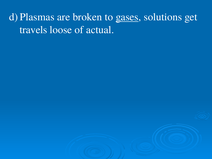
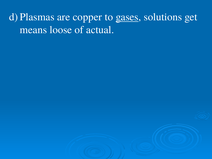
broken: broken -> copper (87, 17)
travels: travels -> means (33, 30)
